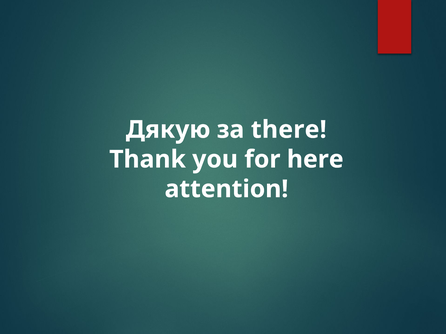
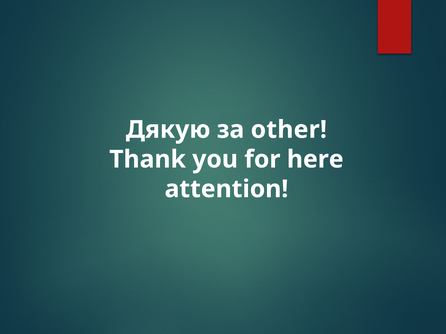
there: there -> other (289, 130)
